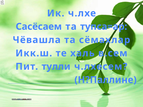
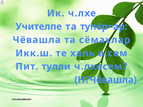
Сасёсаем: Сасёсаем -> Учителпе (39, 27)
тупса=ар: тупса=ар -> тупёр=ар (104, 27)
Н?Паллине: Н?Паллине -> Н?Чёвашла (106, 80)
